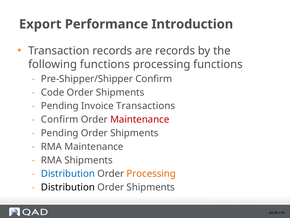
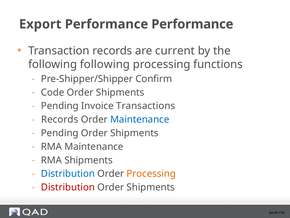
Performance Introduction: Introduction -> Performance (192, 24)
are records: records -> current (175, 51)
following functions: functions -> following (105, 64)
Confirm: Confirm -> Records (60, 119)
Maintenance colour: red -> blue (140, 119)
Distribution colour: black -> red (68, 187)
